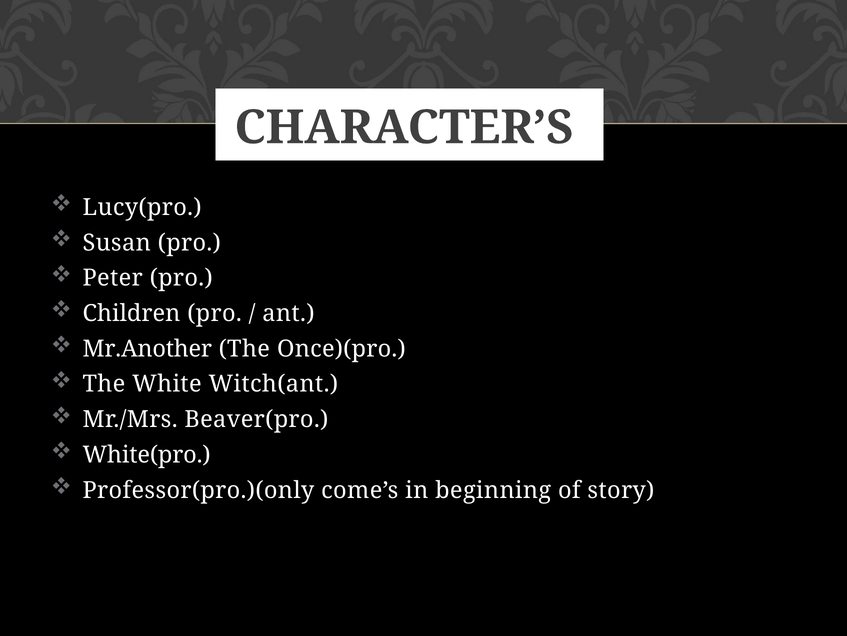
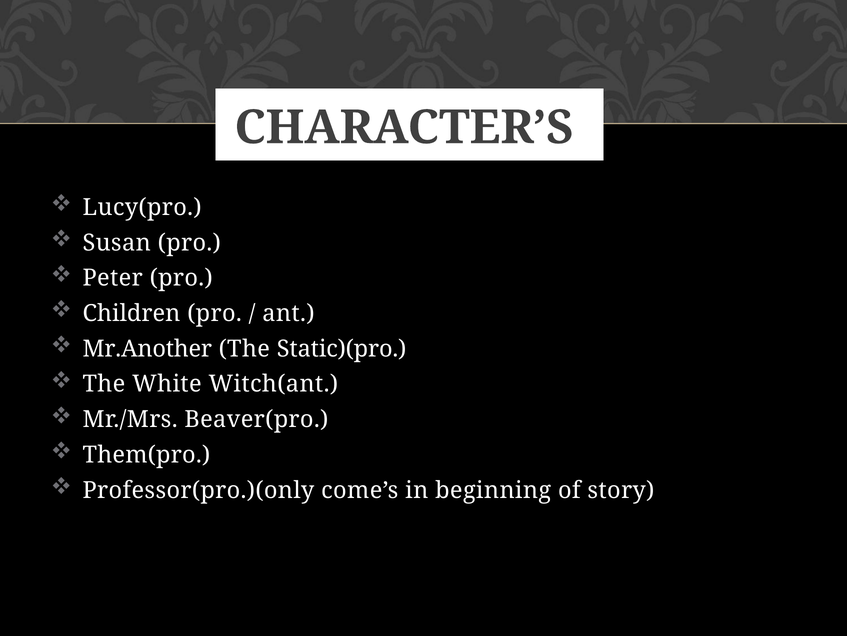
Once)(pro: Once)(pro -> Static)(pro (342, 348)
White(pro: White(pro -> Them(pro (146, 454)
